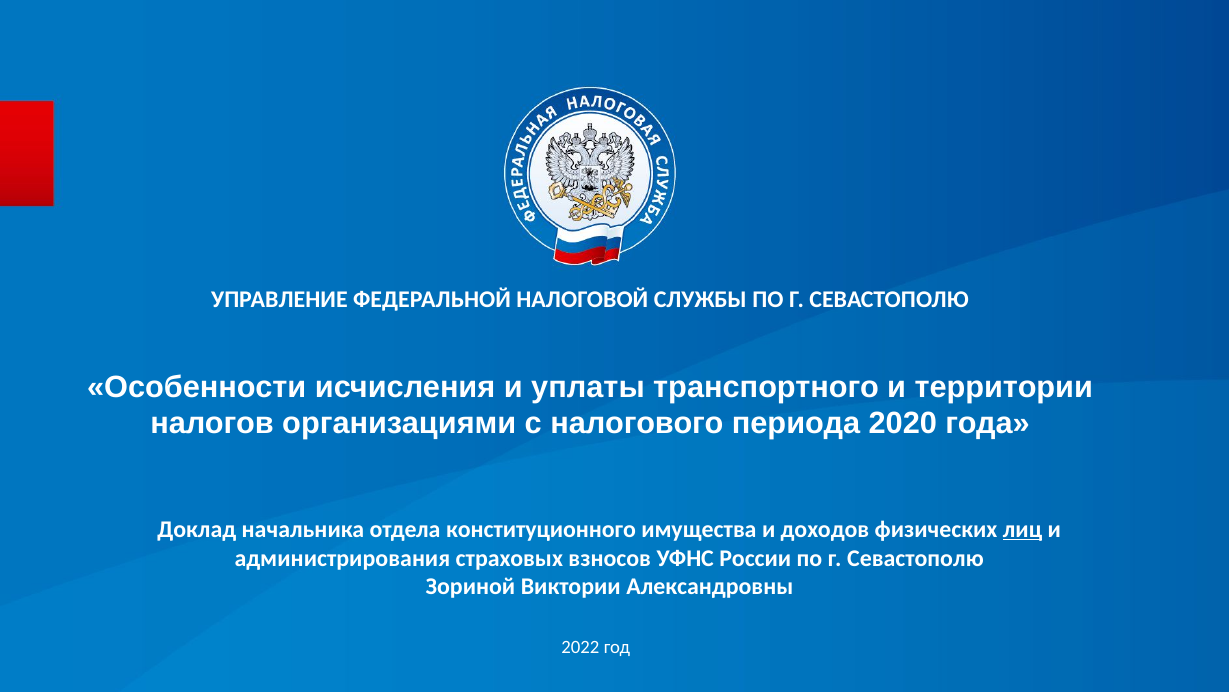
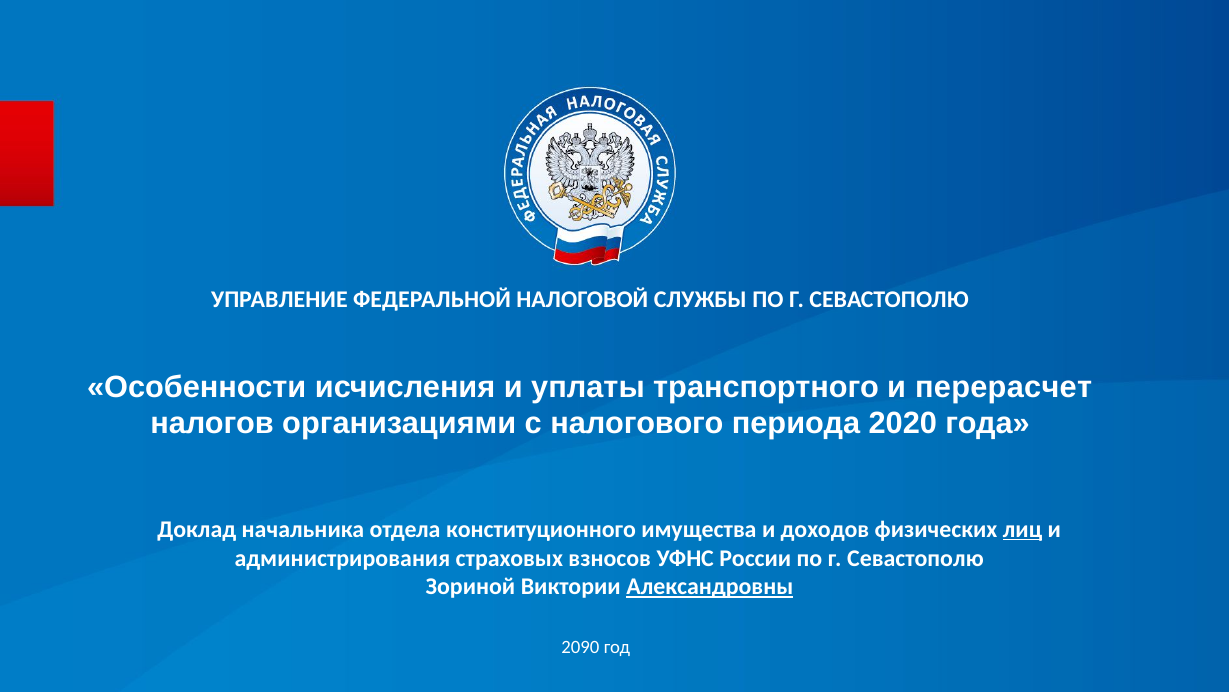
территории: территории -> перерасчет (1004, 387)
Александровны underline: none -> present (710, 586)
2022: 2022 -> 2090 (580, 647)
